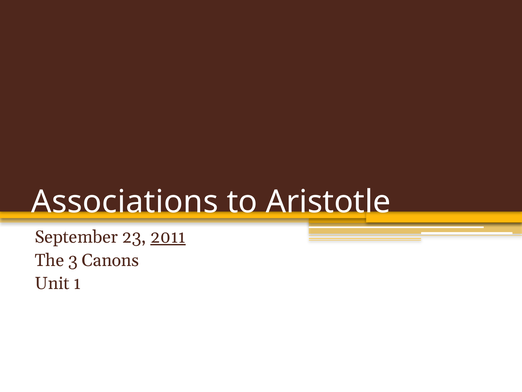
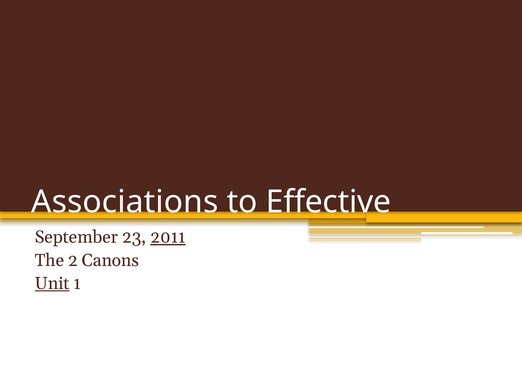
Aristotle: Aristotle -> Effective (328, 202)
3: 3 -> 2 (73, 260)
Unit underline: none -> present (52, 283)
